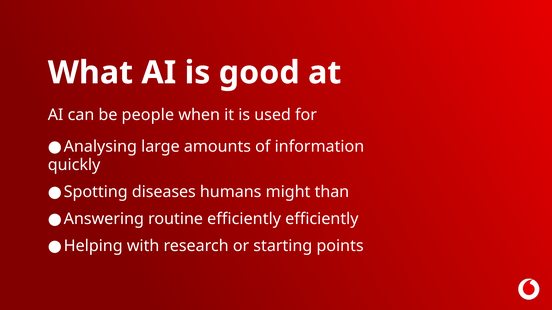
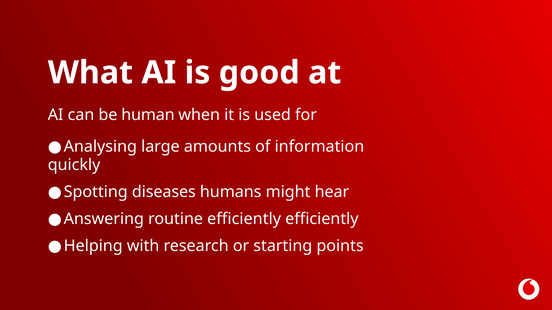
people: people -> human (148, 115)
than: than -> hear (332, 192)
